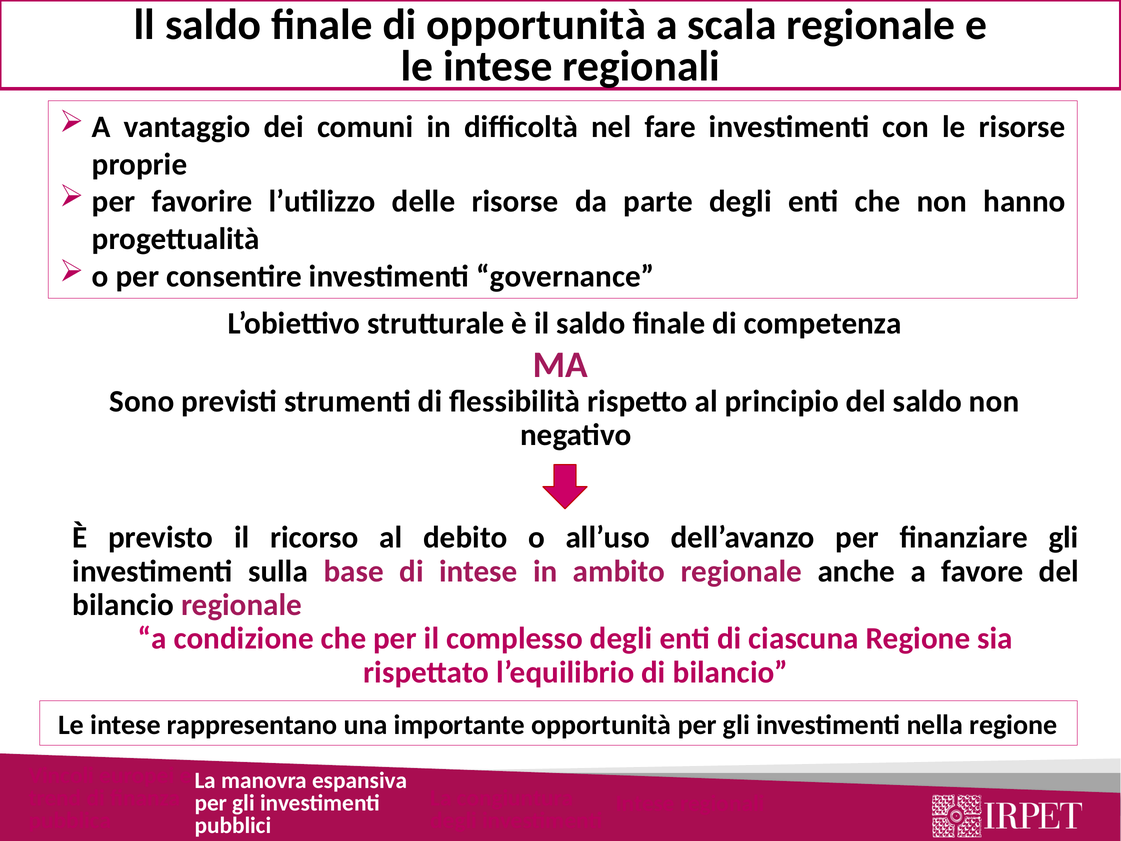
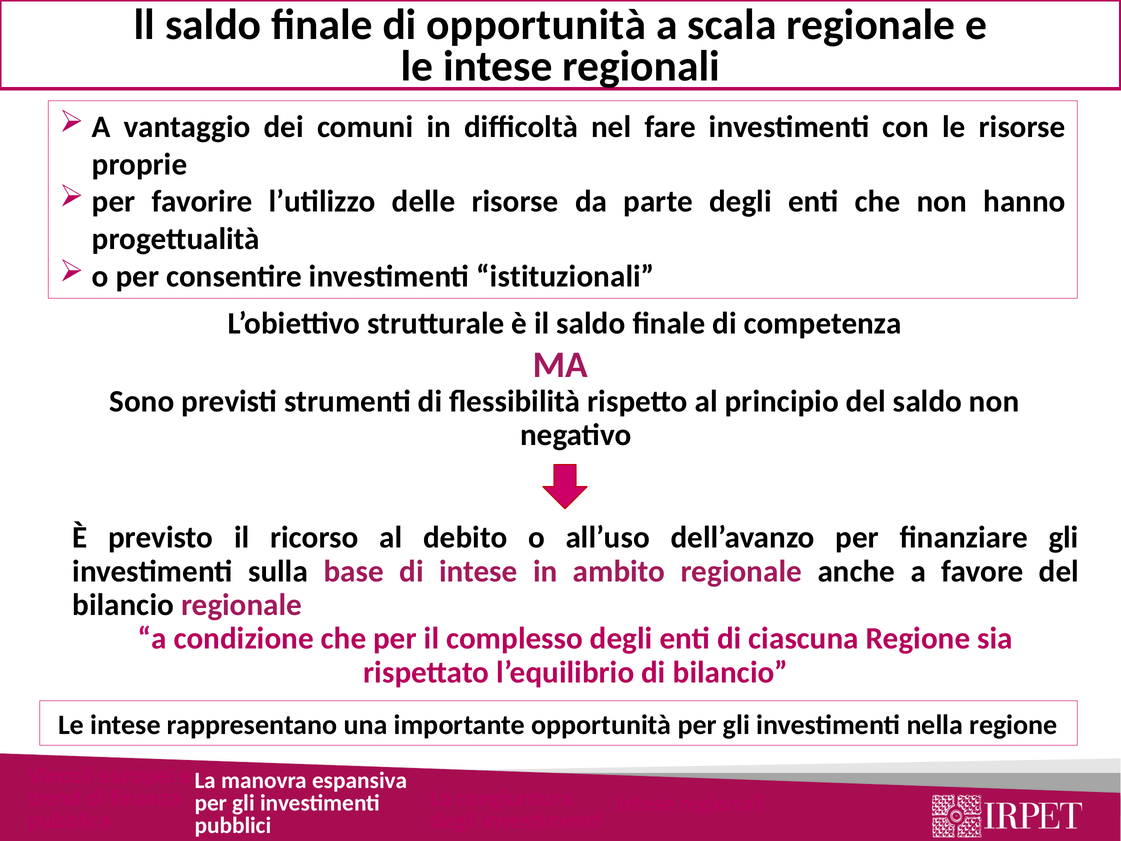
governance: governance -> istituzionali (565, 276)
